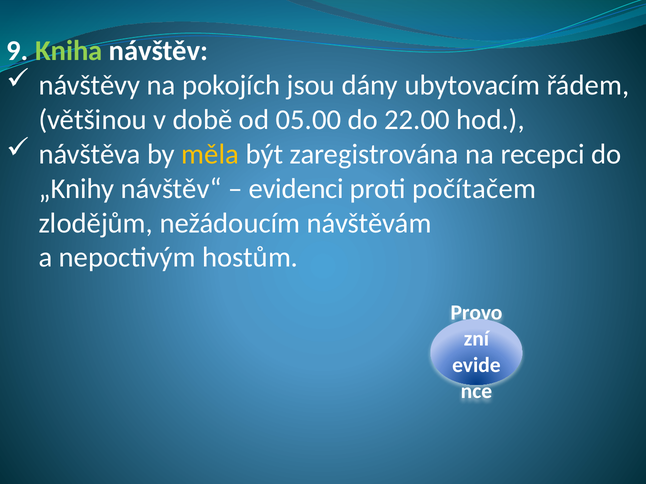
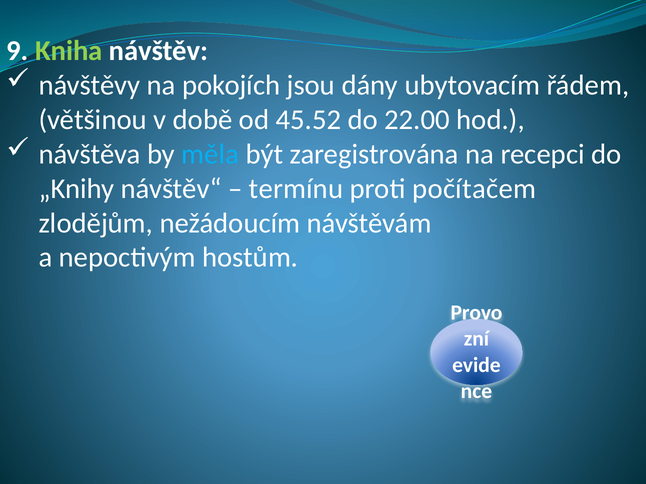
05.00: 05.00 -> 45.52 (308, 120)
měla colour: yellow -> light blue (210, 154)
evidenci: evidenci -> termínu (296, 189)
